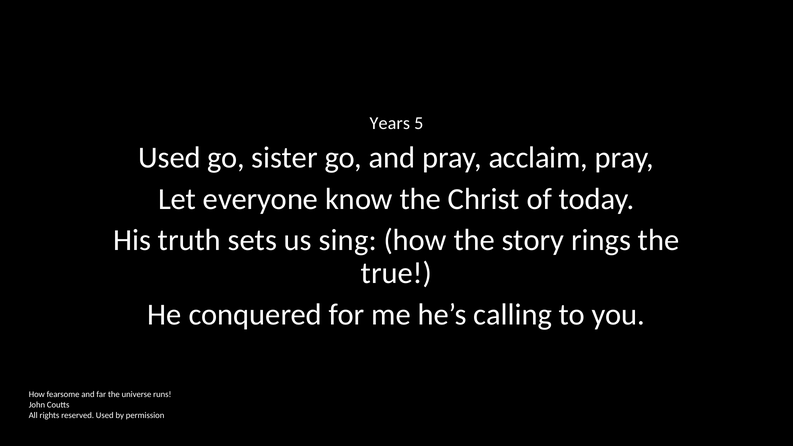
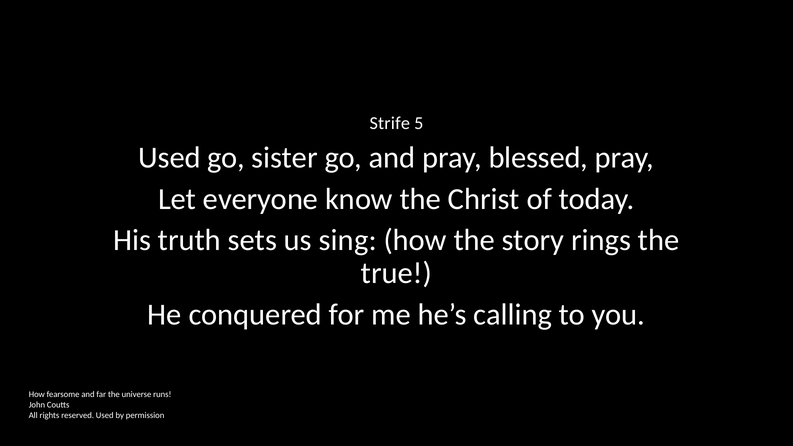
Years: Years -> Strife (390, 123)
acclaim: acclaim -> blessed (538, 158)
